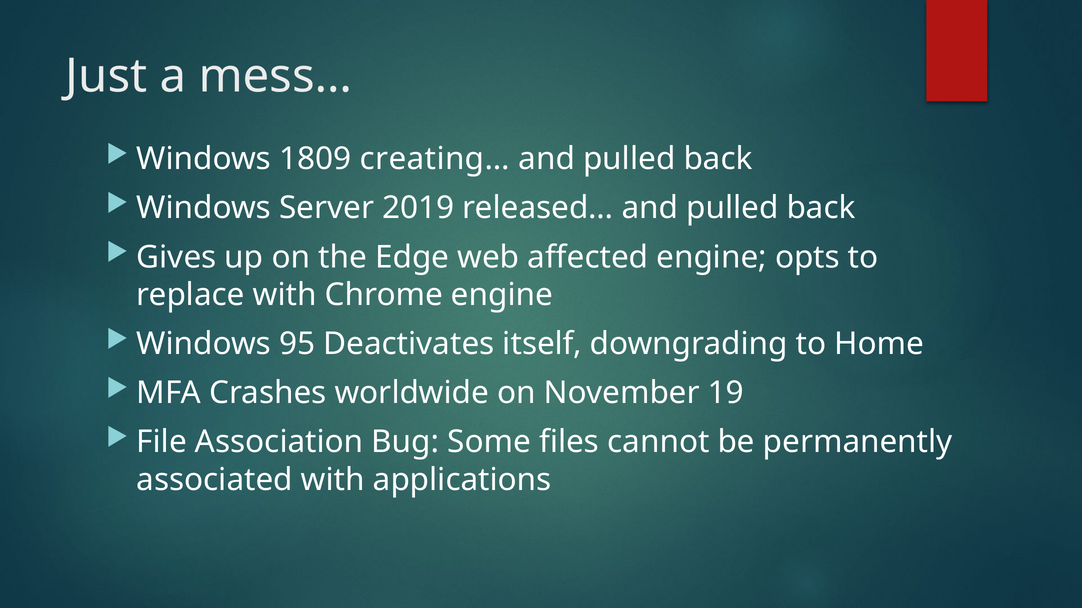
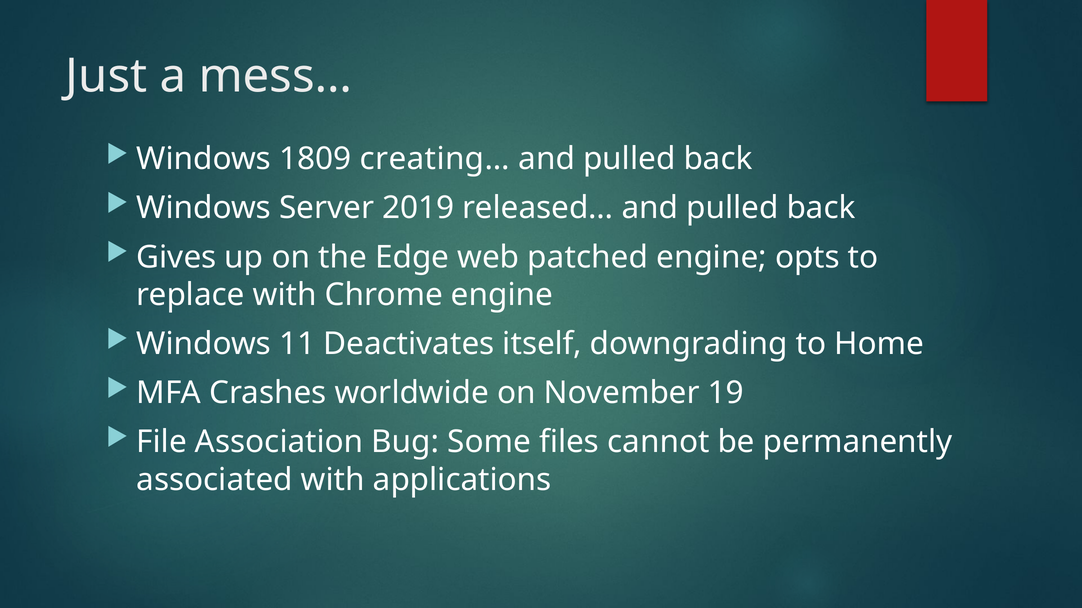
affected: affected -> patched (588, 257)
95: 95 -> 11 (297, 344)
